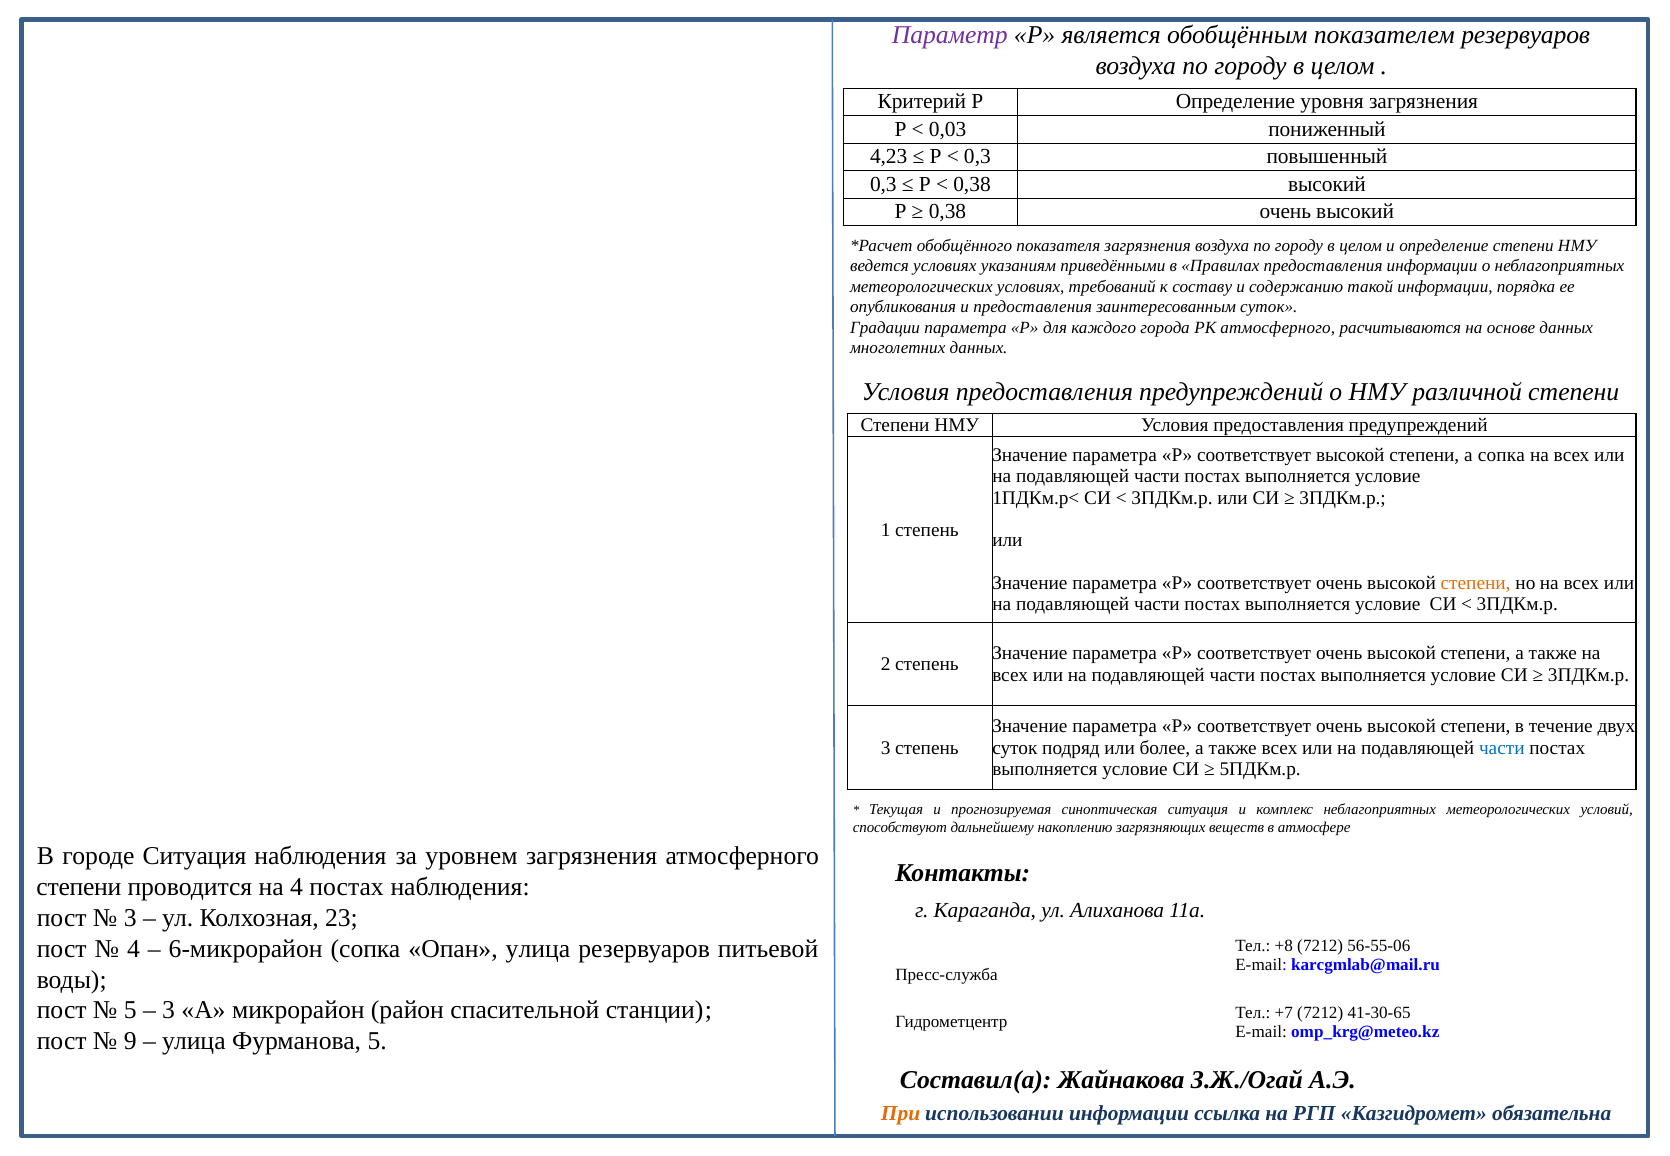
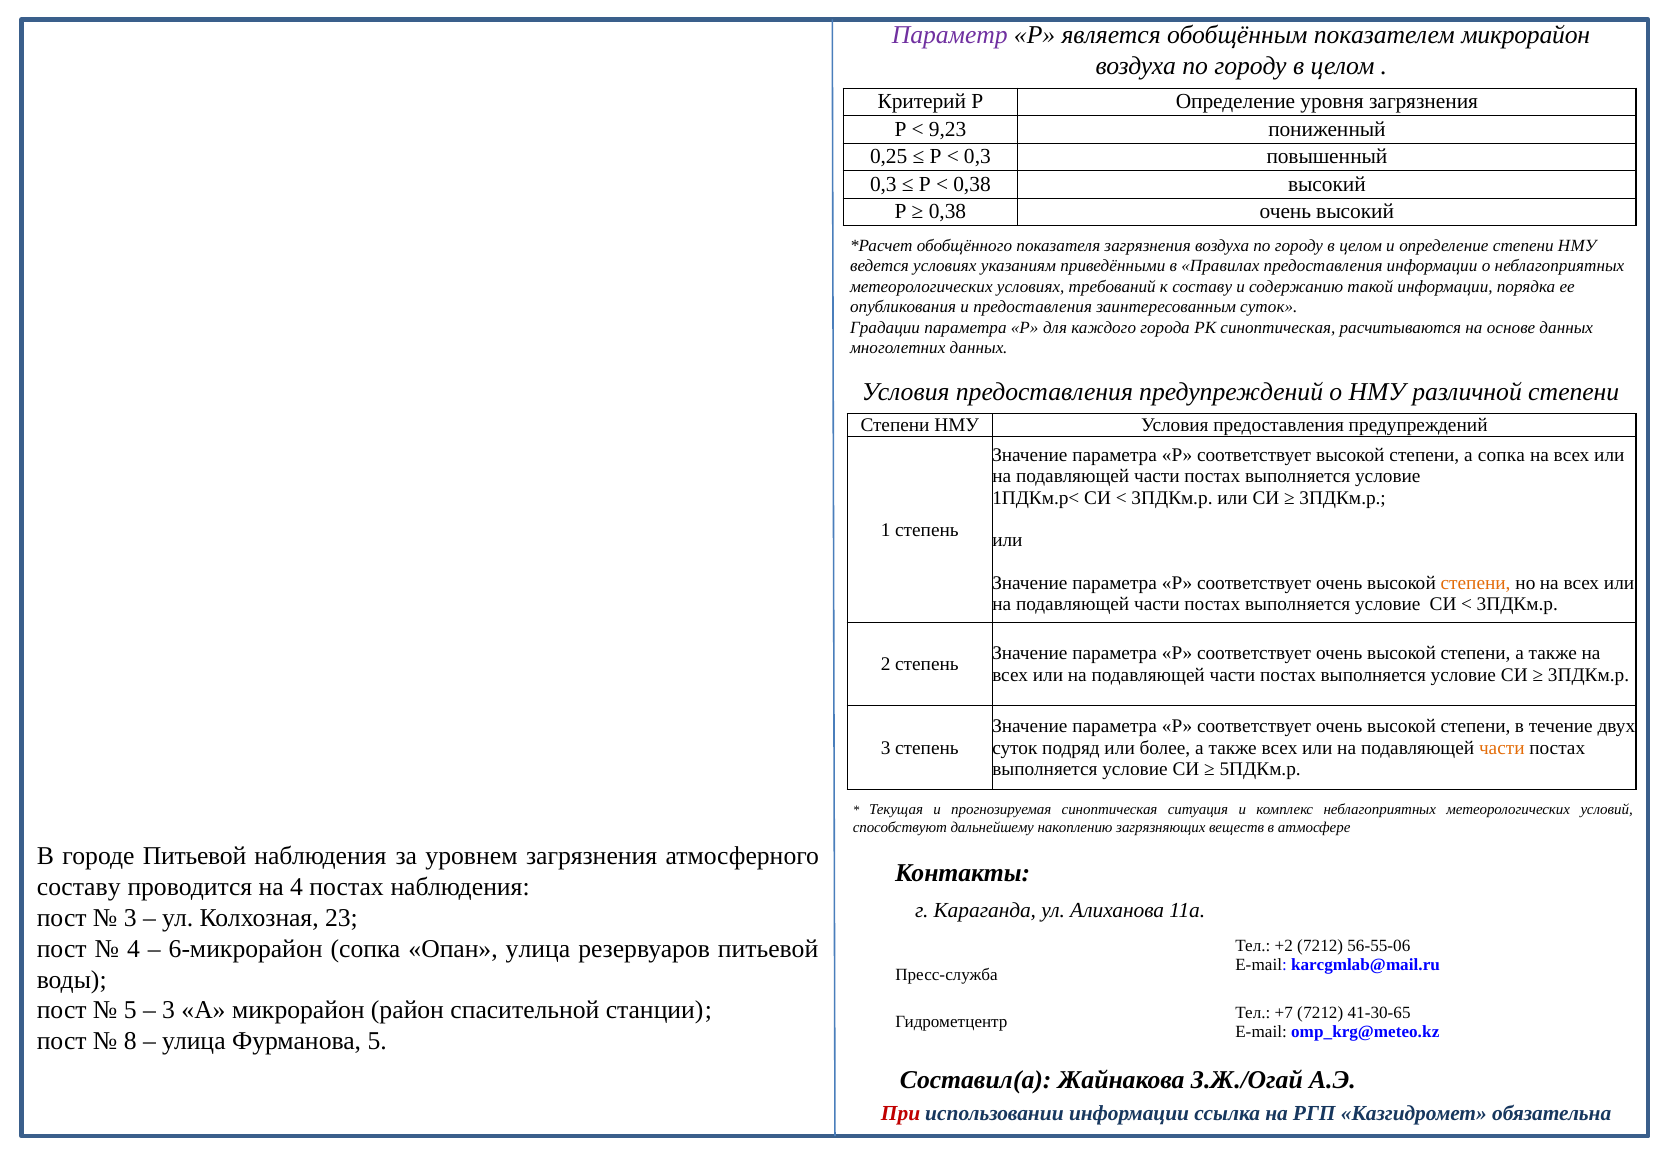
показателем резервуаров: резервуаров -> микрорайон (1526, 35)
0,03: 0,03 -> 9,23 (948, 129)
4,23: 4,23 -> 0,25 (889, 157)
РК атмосферного: атмосферного -> синоптическая (1278, 328)
части colour: blue -> orange (1502, 748)
городе Ситуация: Ситуация -> Питьевой (195, 856)
степени: степени -> составу (79, 887)
+8: +8 -> +2 (1284, 946)
9: 9 -> 8 (130, 1041)
При colour: orange -> red (901, 1113)
